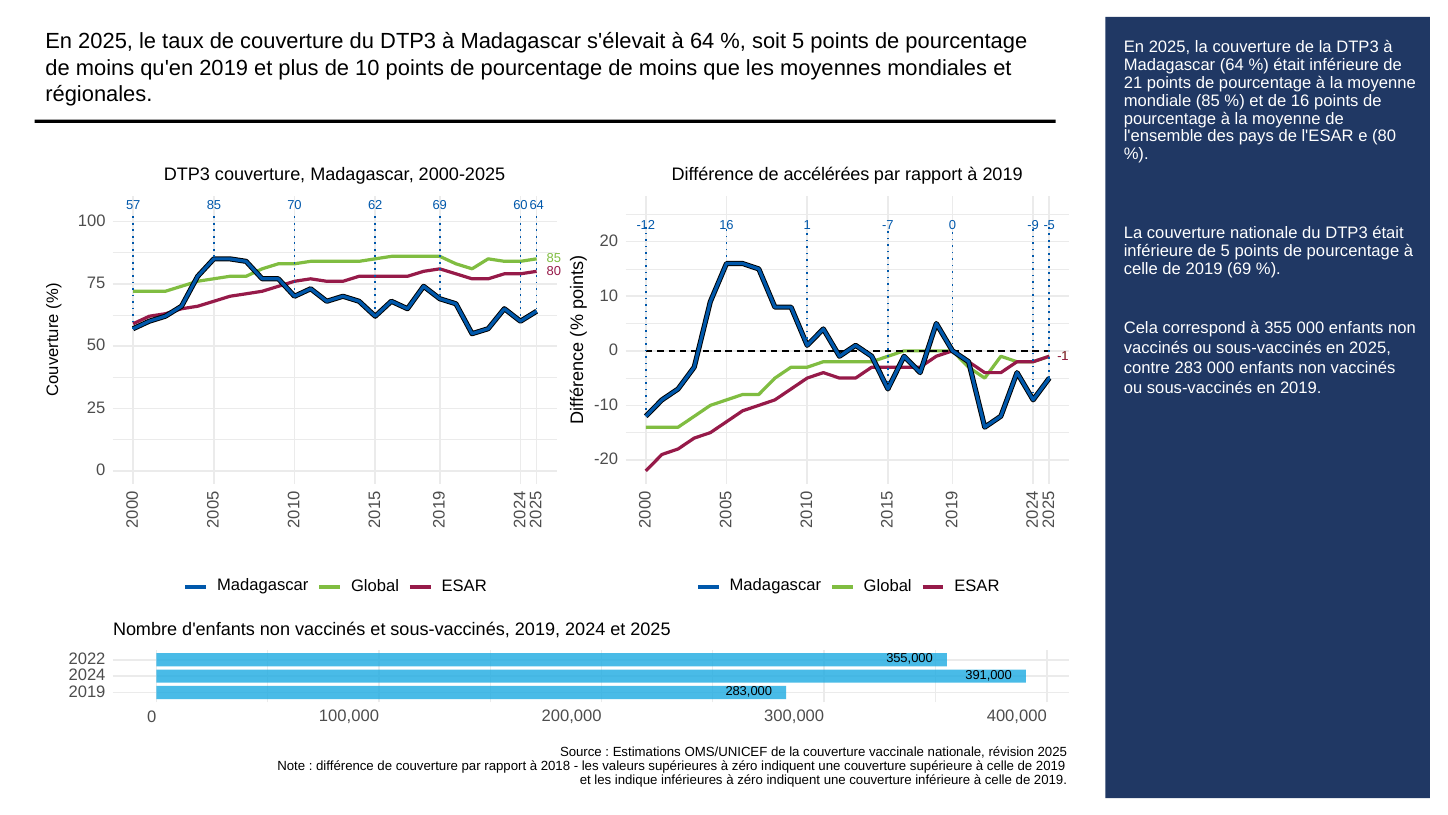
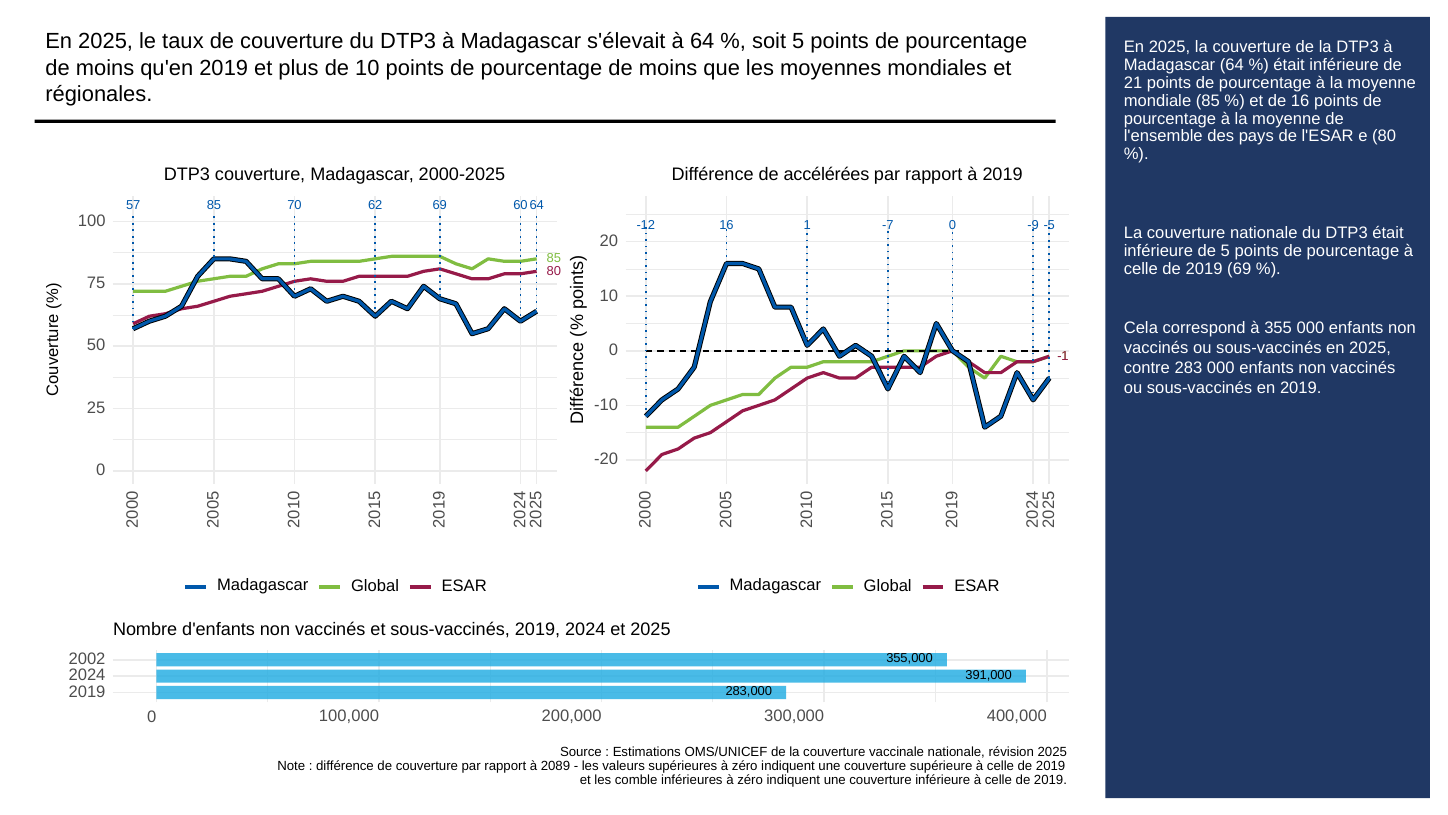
2022: 2022 -> 2002 (87, 659)
2018: 2018 -> 2089 (555, 766)
indique: indique -> comble (636, 780)
